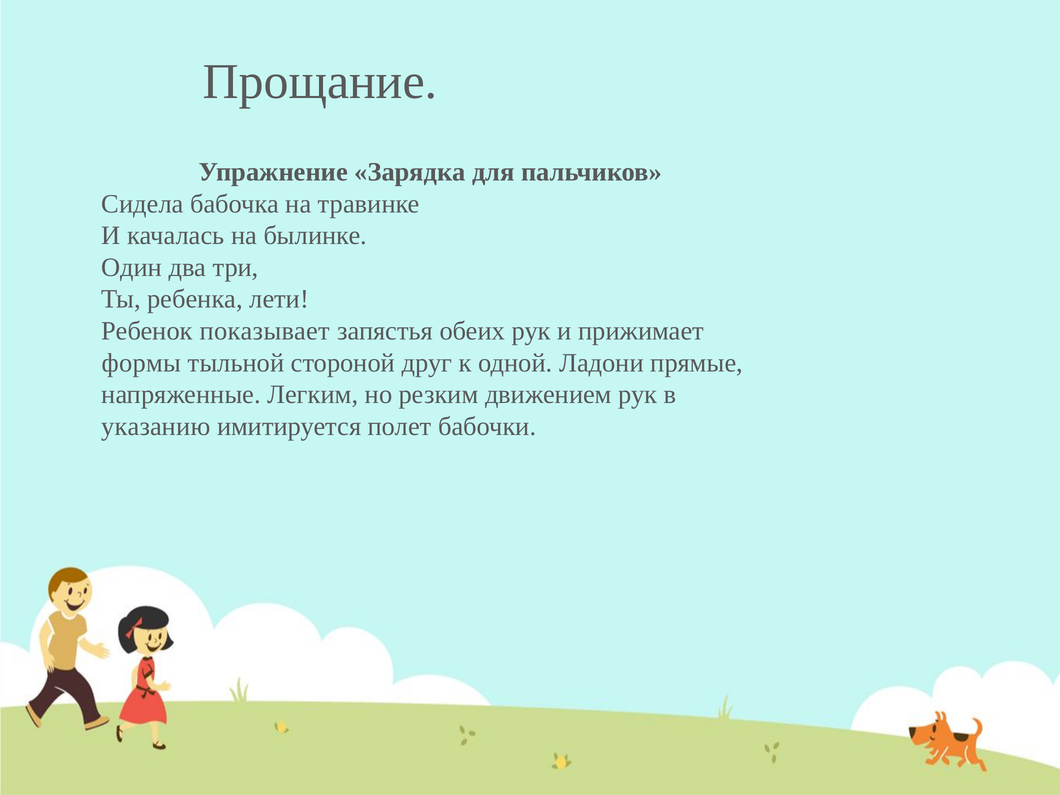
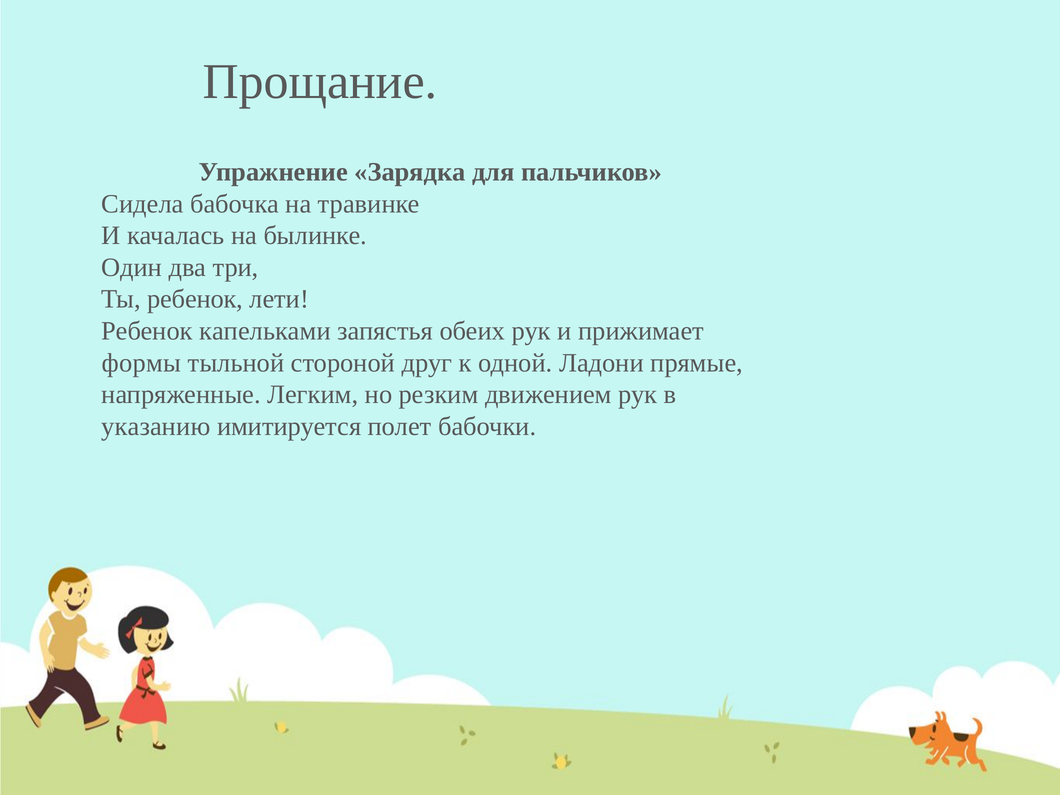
Ты ребенка: ребенка -> ребенок (195, 299)
показывает: показывает -> капельками (265, 331)
